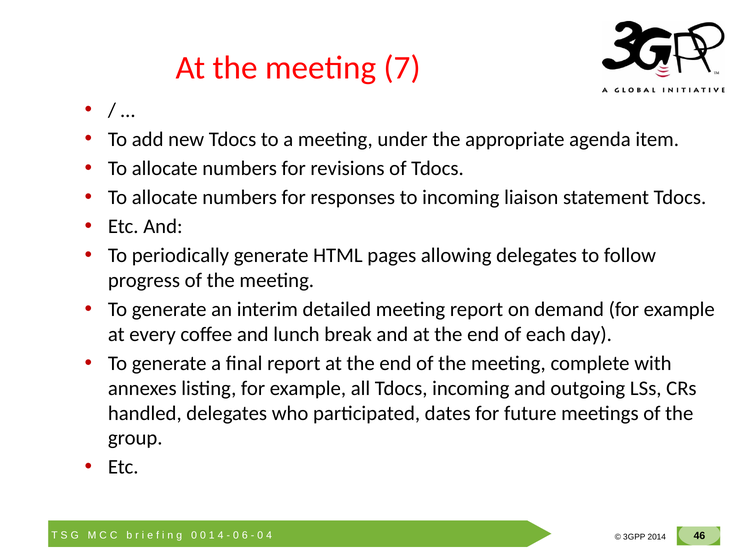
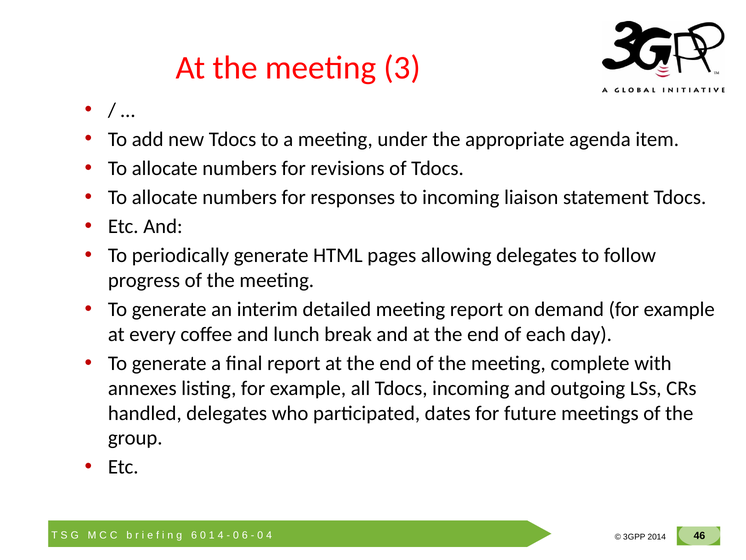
7: 7 -> 3 (402, 68)
0: 0 -> 6 (194, 535)
